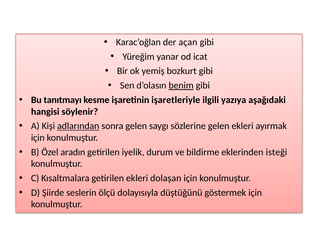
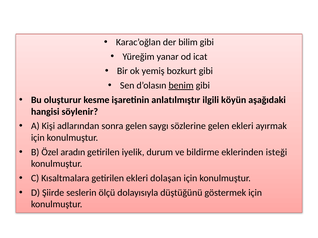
açan: açan -> bilim (188, 42)
tanıtmayı: tanıtmayı -> oluşturur (63, 100)
işaretleriyle: işaretleriyle -> anlatılmıştır (176, 100)
yazıya: yazıya -> köyün (234, 100)
adlarından underline: present -> none (78, 126)
